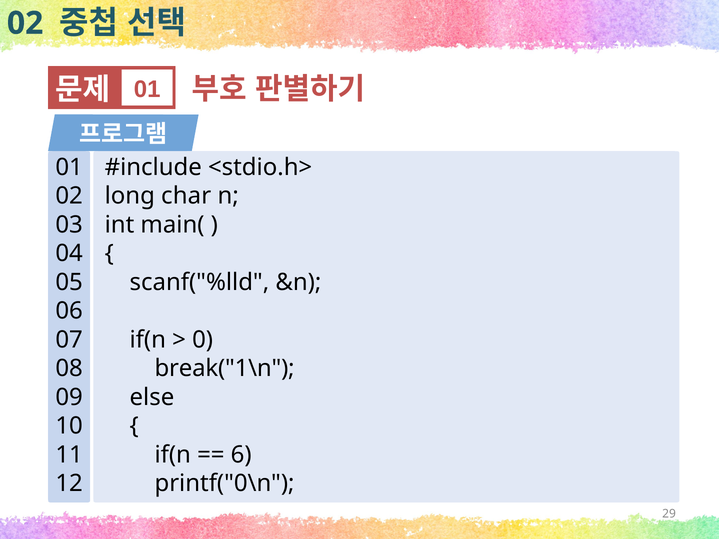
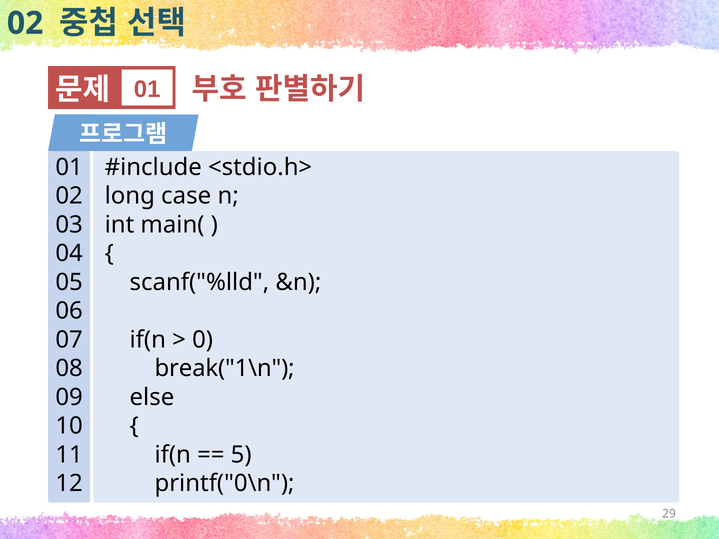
char: char -> case (186, 196)
6: 6 -> 5 (241, 455)
